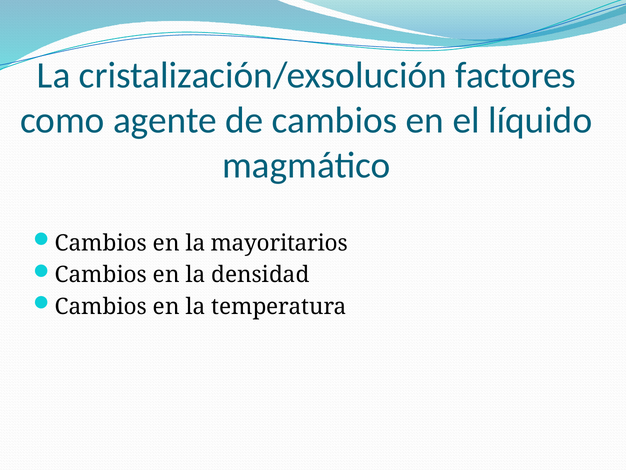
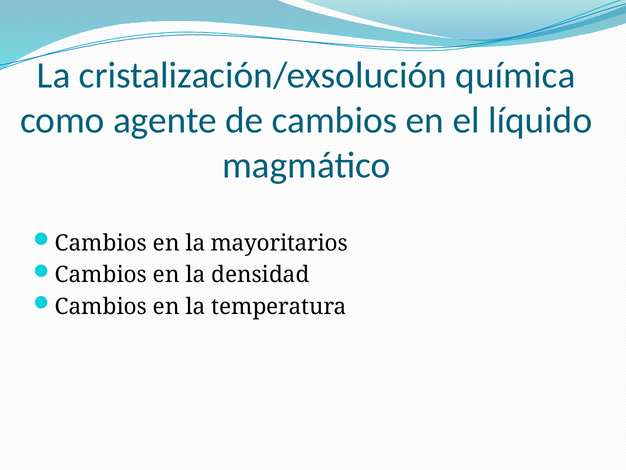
factores: factores -> química (515, 76)
